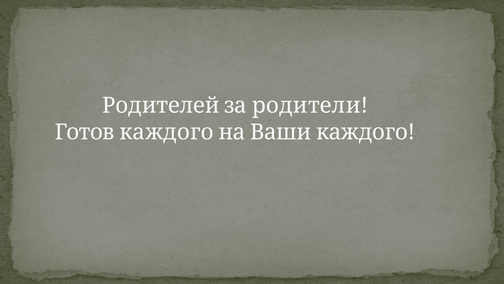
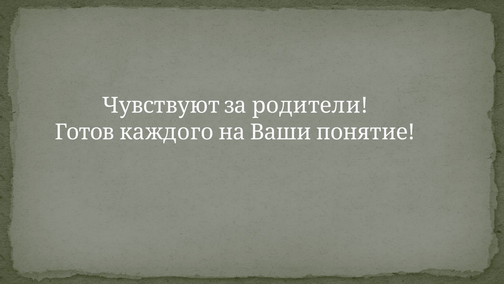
Родителей: Родителей -> Чувствуют (161, 106)
Ваши каждого: каждого -> понятие (366, 132)
